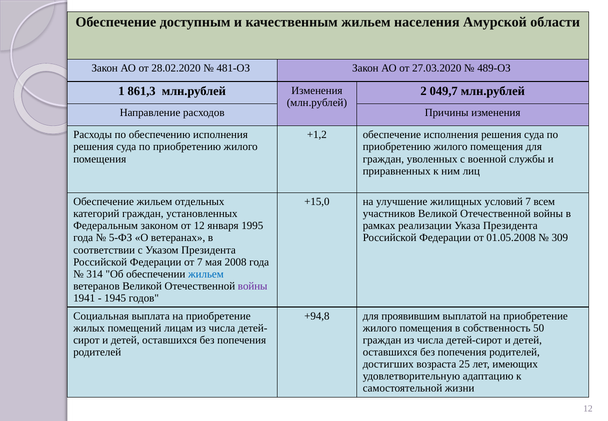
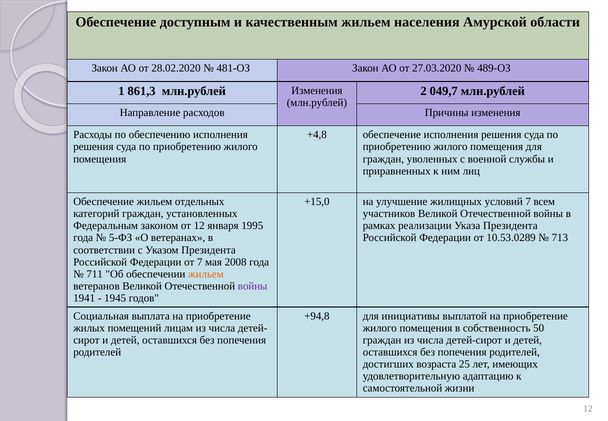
+1,2: +1,2 -> +4,8 (317, 135)
01.05.2008: 01.05.2008 -> 10.53.0289 (511, 238)
309: 309 -> 713 (560, 238)
314: 314 -> 711 (95, 274)
жильем colour: blue -> orange (206, 274)
проявившим: проявившим -> инициативы (411, 316)
